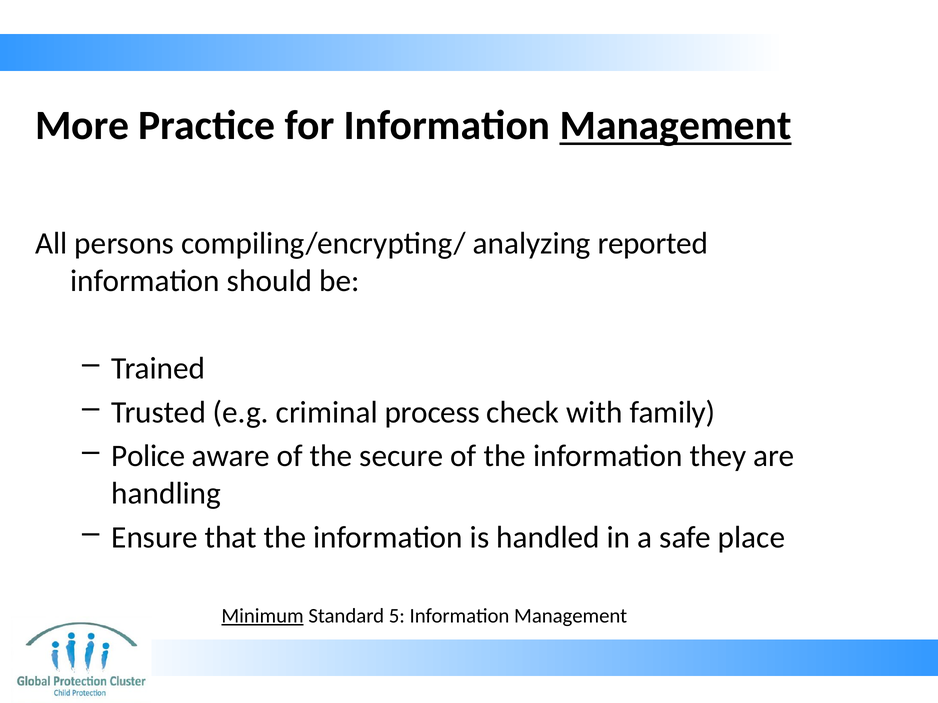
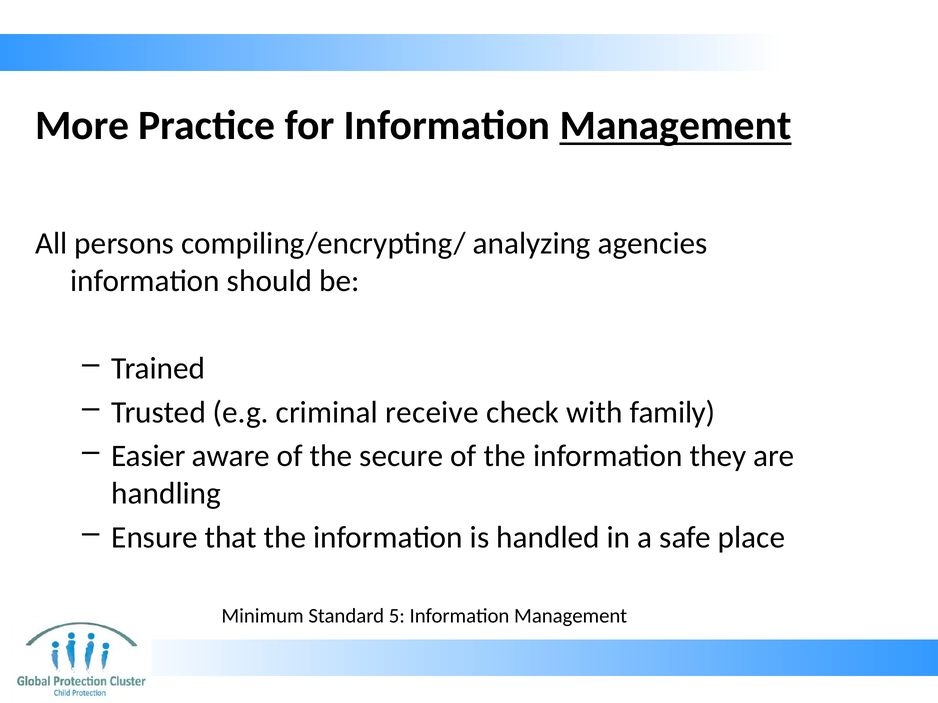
reported: reported -> agencies (653, 244)
process: process -> receive (432, 413)
Police: Police -> Easier (148, 456)
Minimum underline: present -> none (263, 616)
